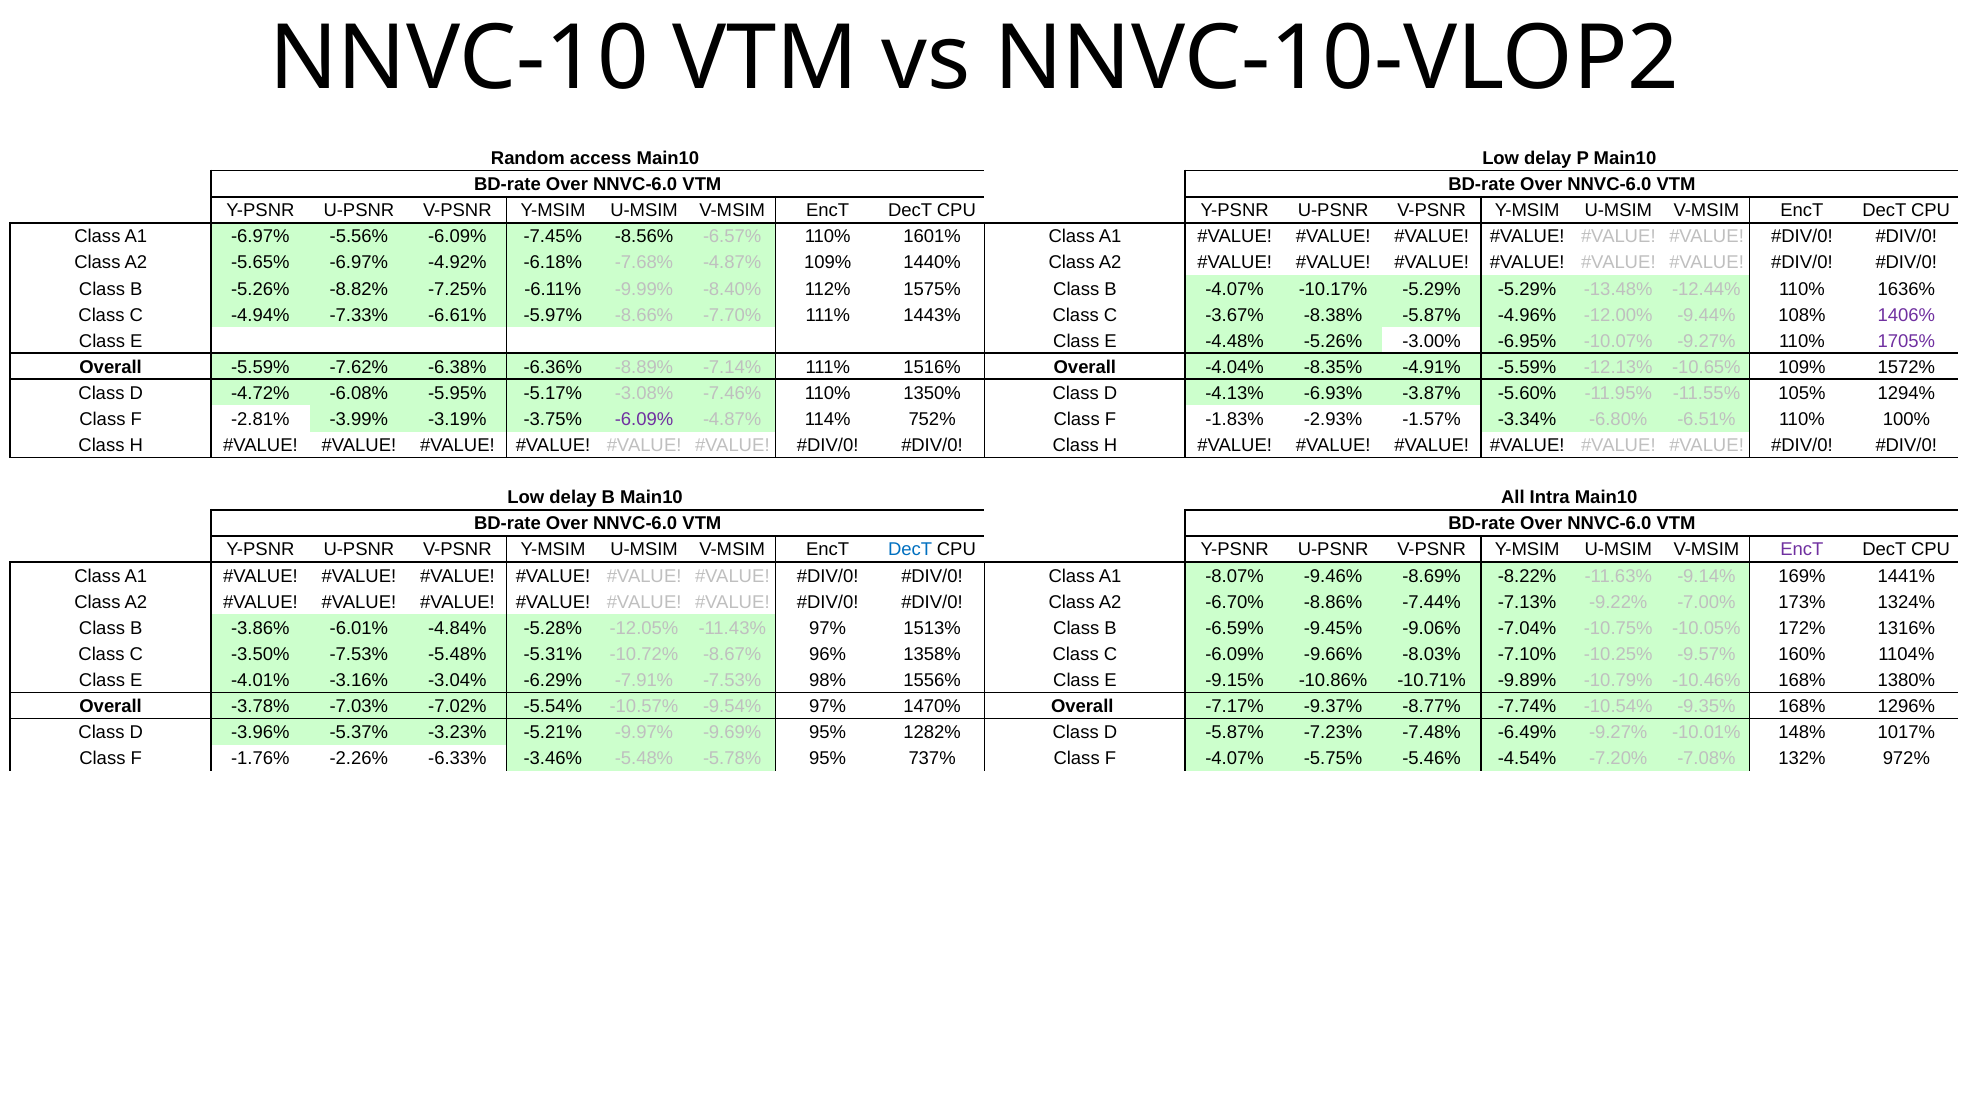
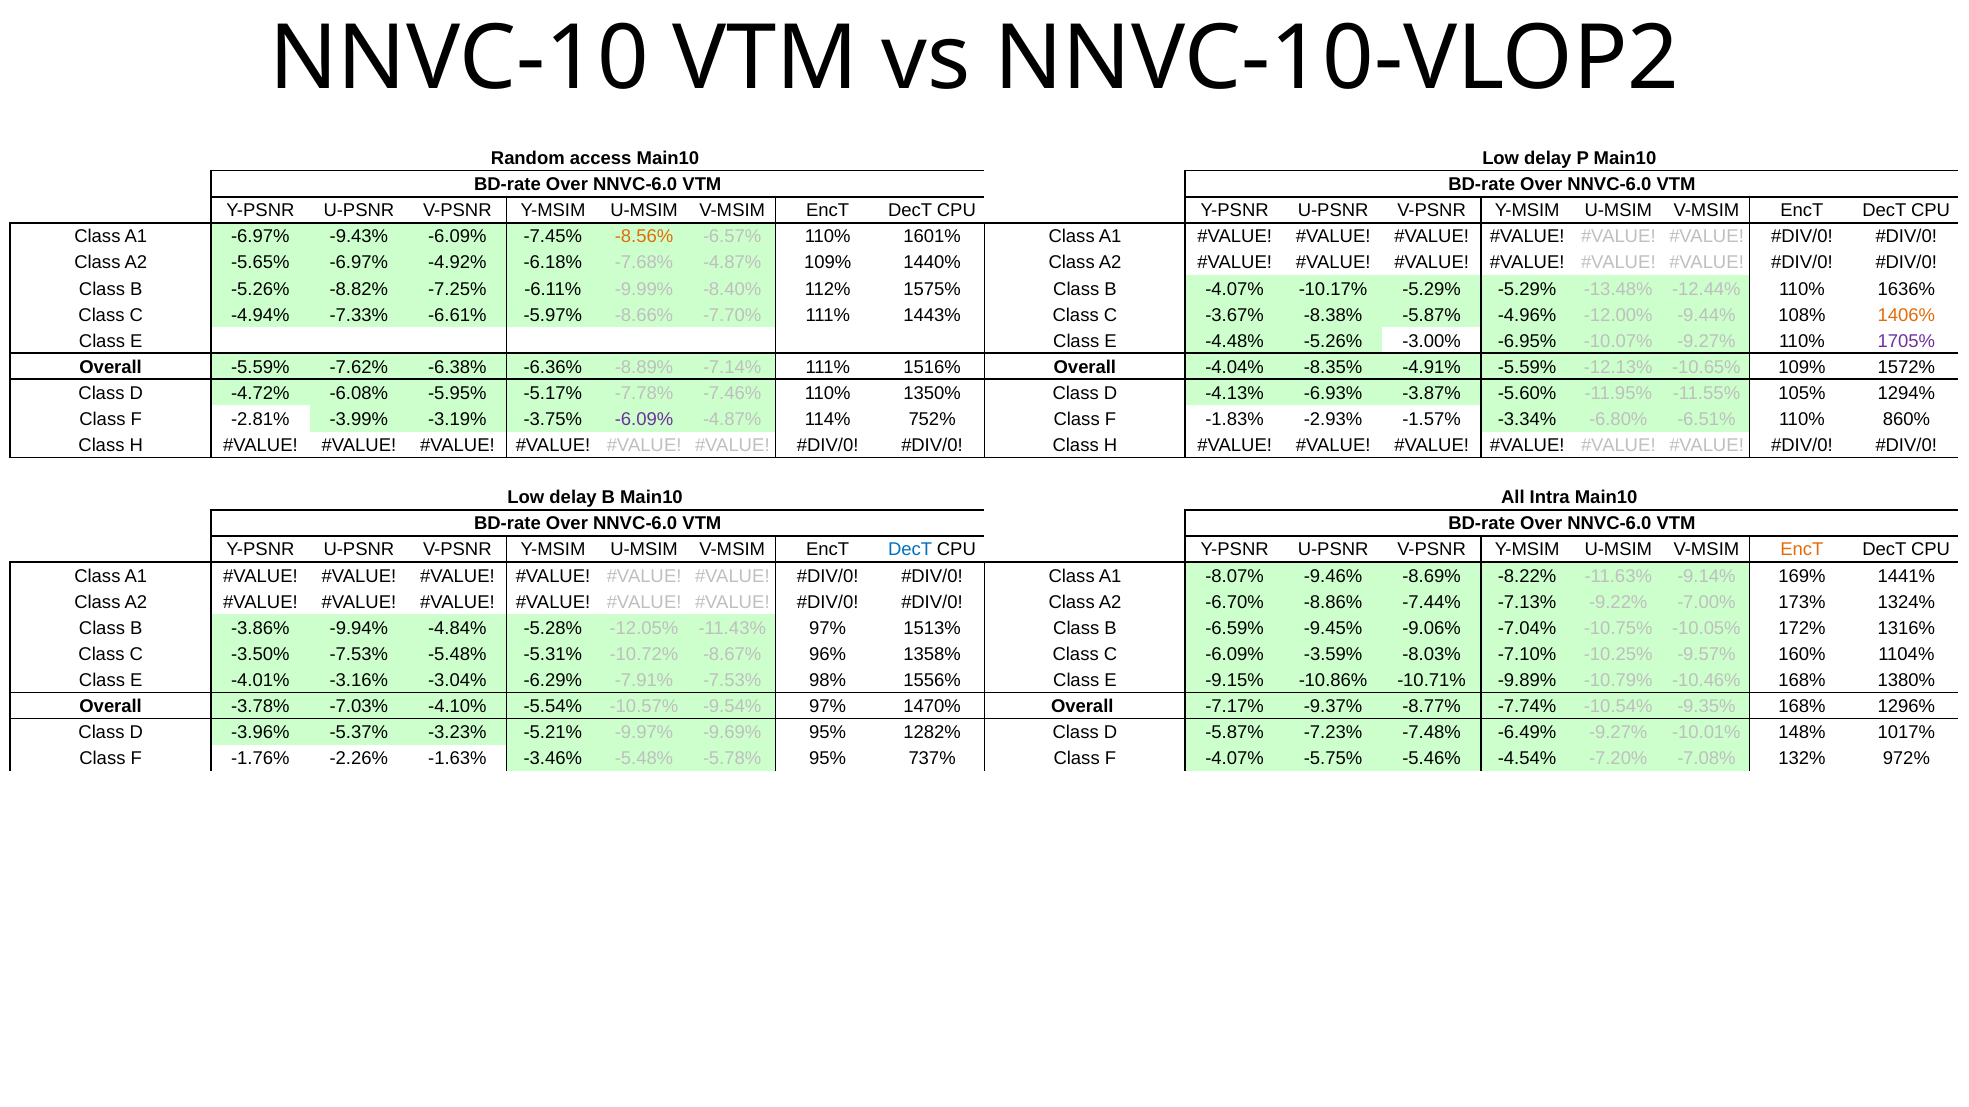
-5.56%: -5.56% -> -9.43% (359, 237)
-8.56% colour: black -> orange (644, 237)
1406% colour: purple -> orange (1906, 315)
-3.08%: -3.08% -> -7.78% (644, 393)
100%: 100% -> 860% (1906, 420)
EncT colour: purple -> orange (1802, 550)
-6.01%: -6.01% -> -9.94% (359, 628)
-9.66%: -9.66% -> -3.59% (1333, 655)
-7.02%: -7.02% -> -4.10% (457, 707)
-6.33%: -6.33% -> -1.63% (457, 759)
